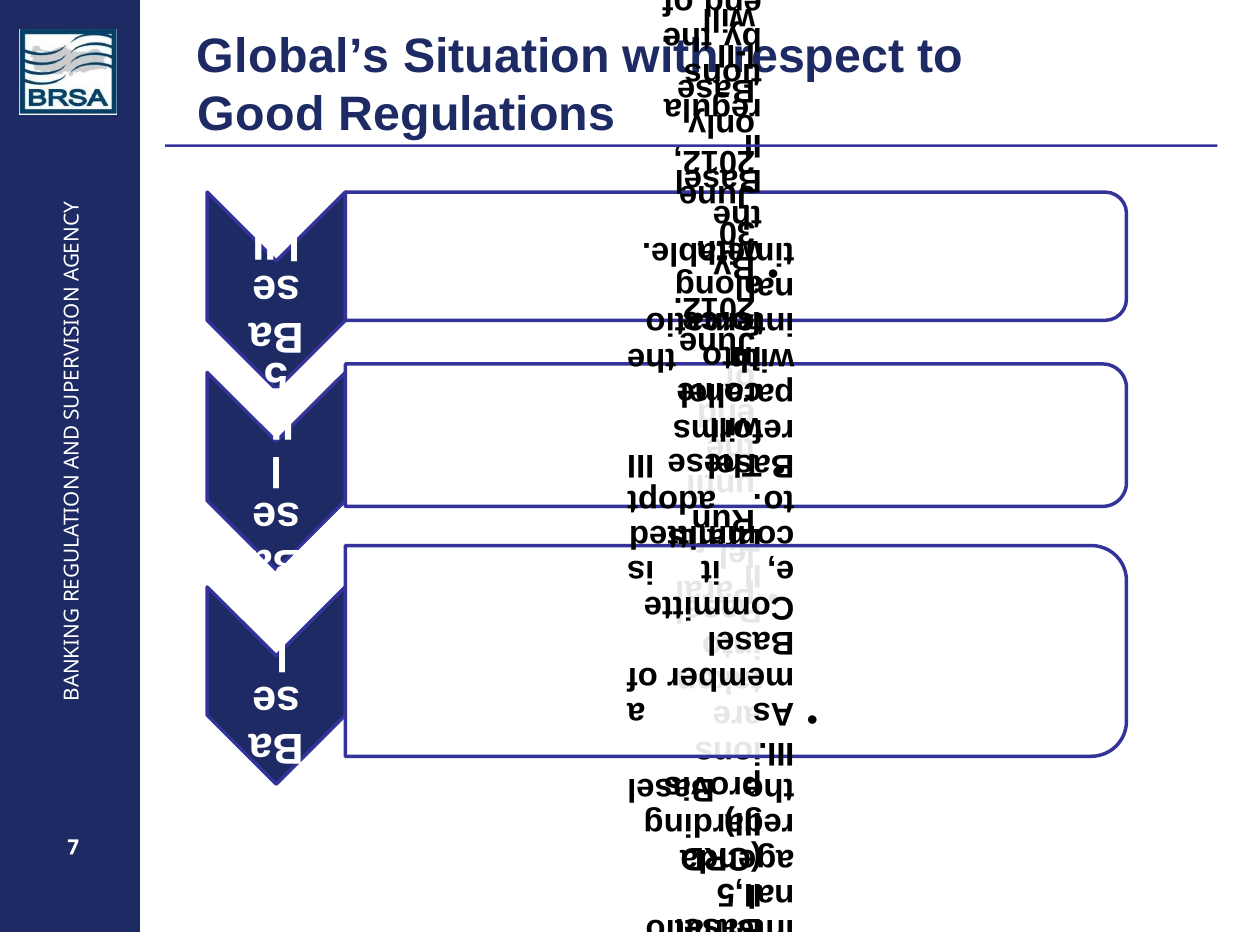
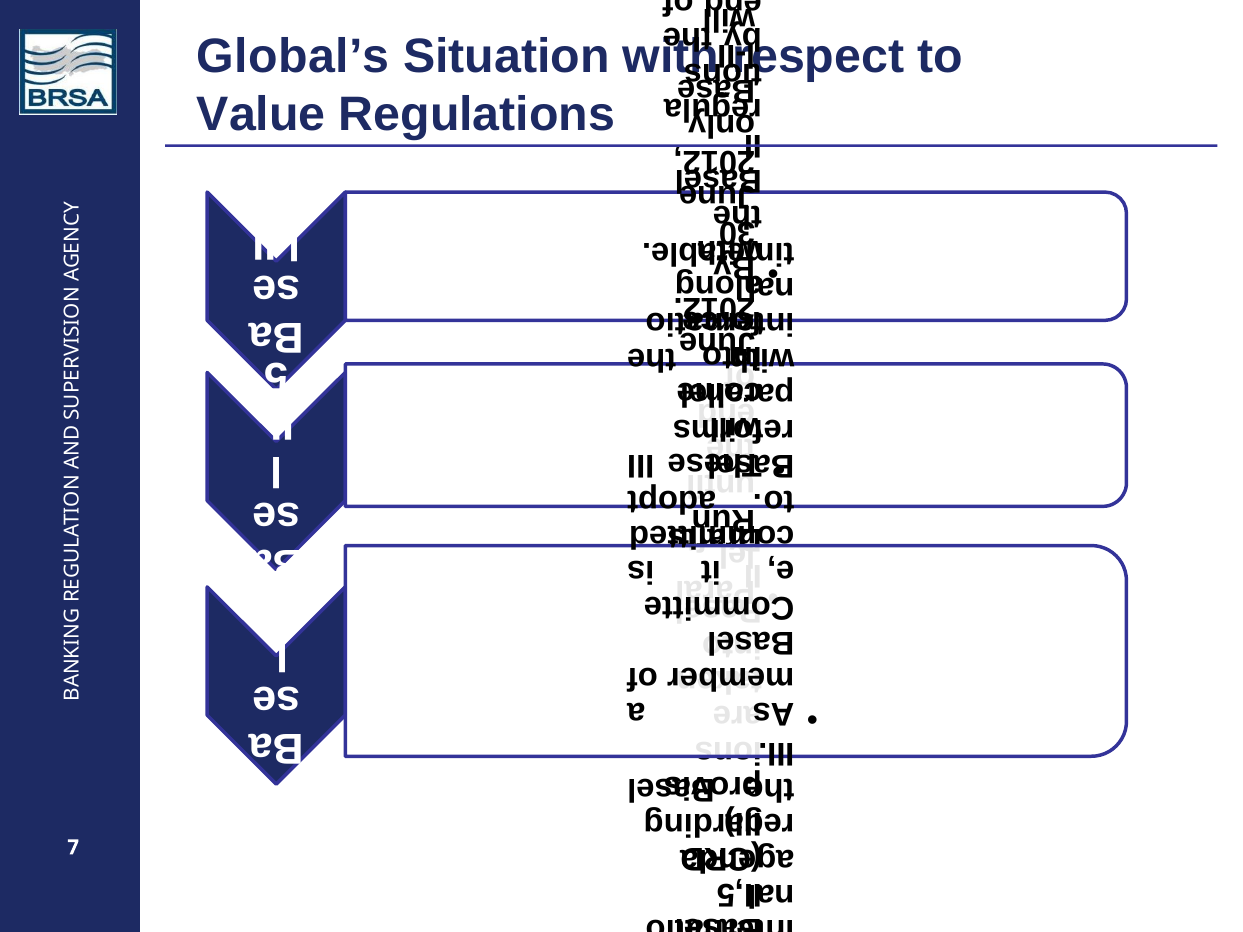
Good: Good -> Value (261, 114)
